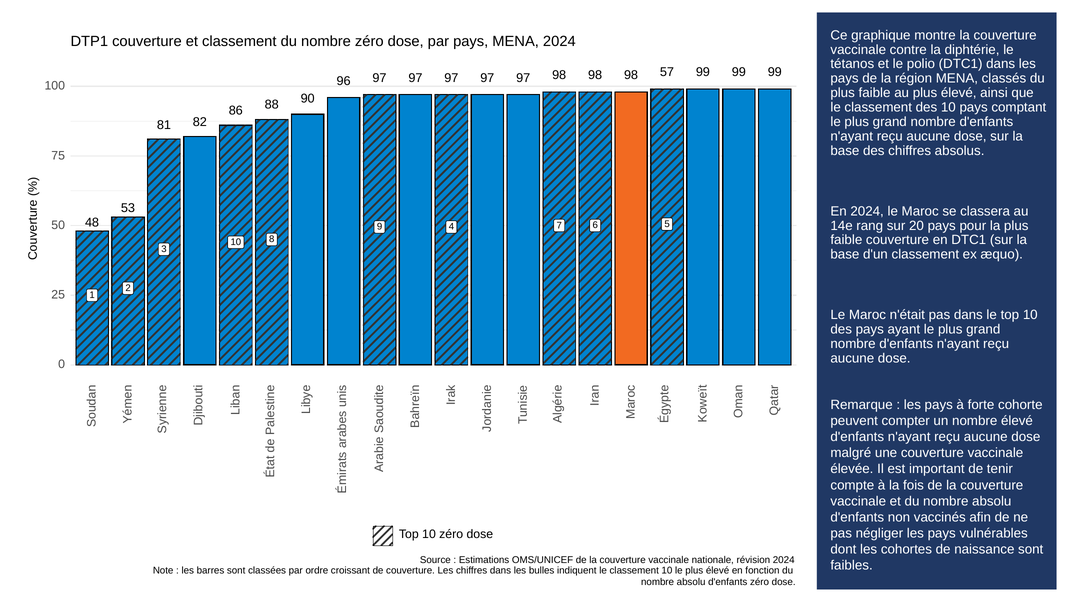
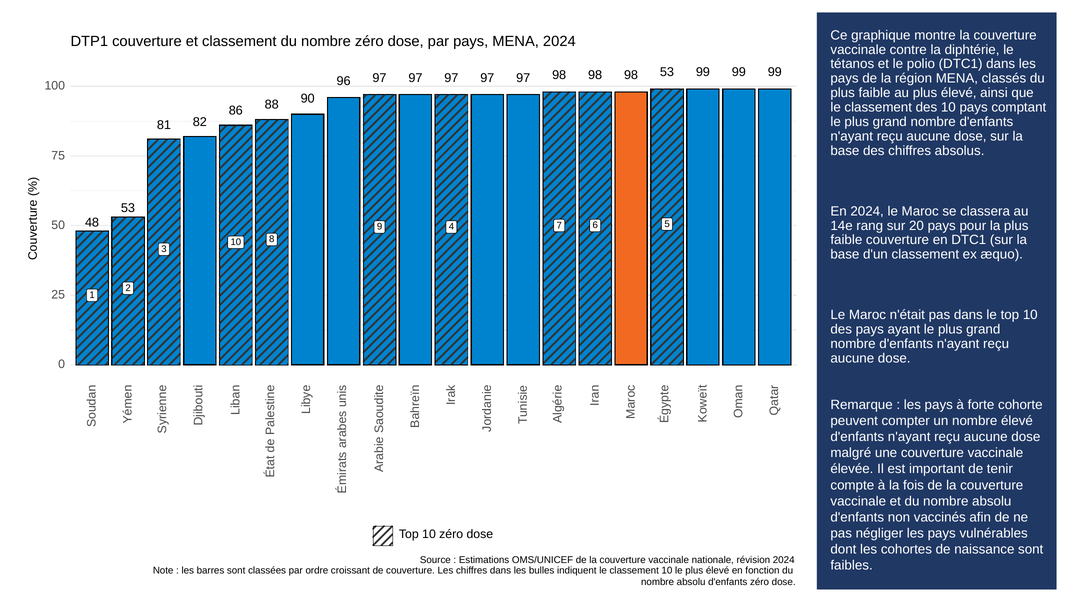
98 57: 57 -> 53 (667, 72)
